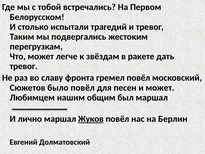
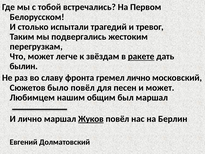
ракете underline: none -> present (141, 56)
тревог: тревог -> былин (24, 66)
гремел повёл: повёл -> лично (138, 78)
